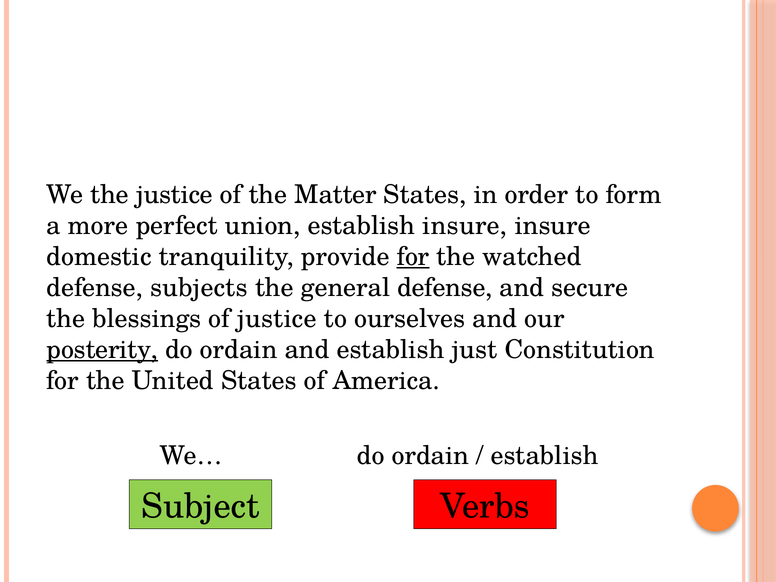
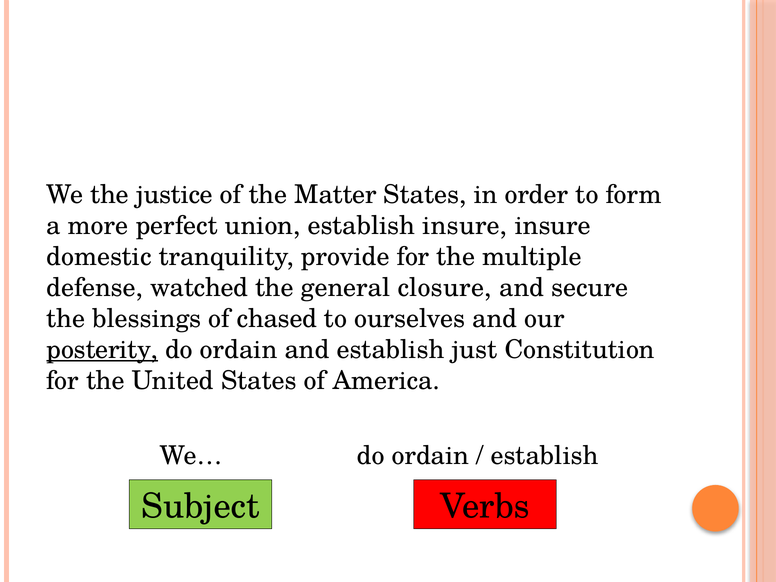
for underline: present -> none (413, 257)
watched: watched -> multiple (532, 257)
subjects: subjects -> watched (199, 288)
general defense: defense -> closure (445, 288)
of justice: justice -> chased (277, 319)
